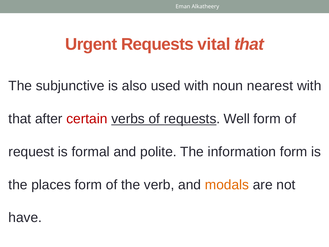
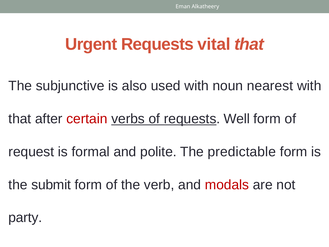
information: information -> predictable (242, 152)
places: places -> submit (51, 185)
modals colour: orange -> red (227, 185)
have: have -> party (25, 217)
